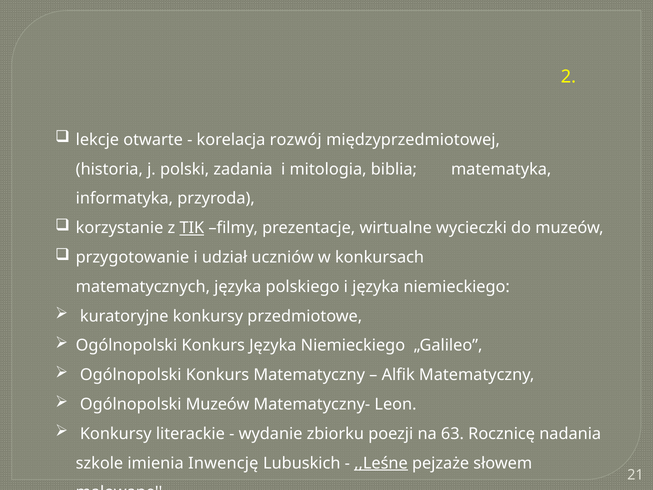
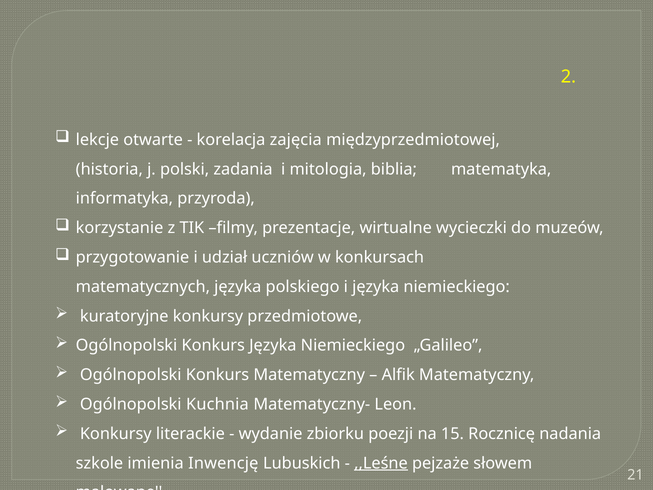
rozwój: rozwój -> zajęcia (296, 140)
TIK underline: present -> none (192, 228)
Ogólnopolski Muzeów: Muzeów -> Kuchnia (217, 404)
63: 63 -> 15 (452, 434)
